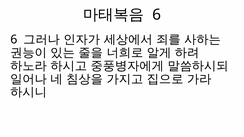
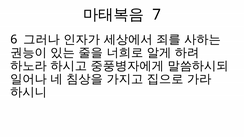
6: 6 -> 7 (157, 15)
